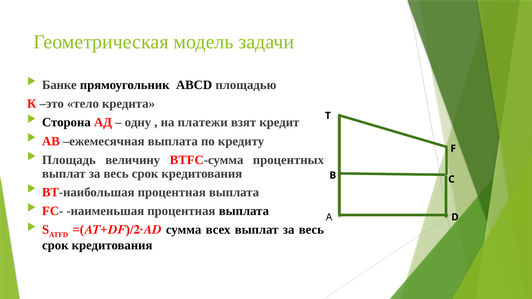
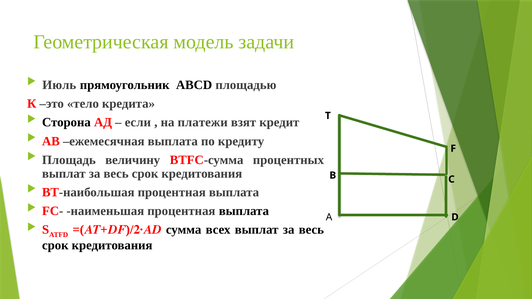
Банке: Банке -> Июль (59, 85)
одну: одну -> если (138, 123)
